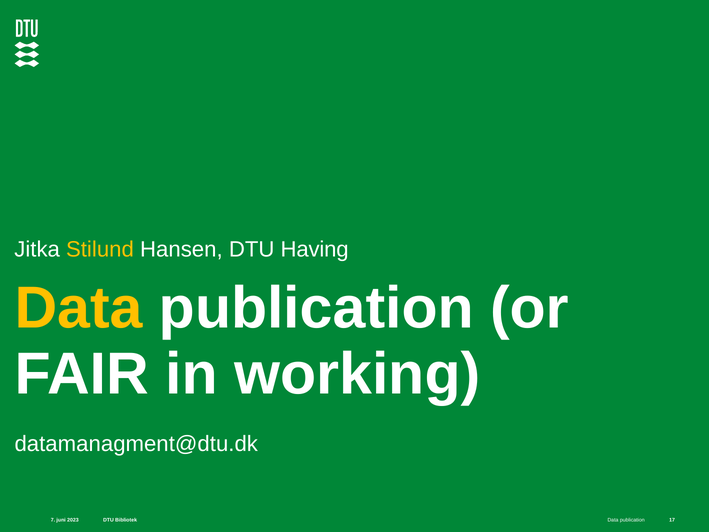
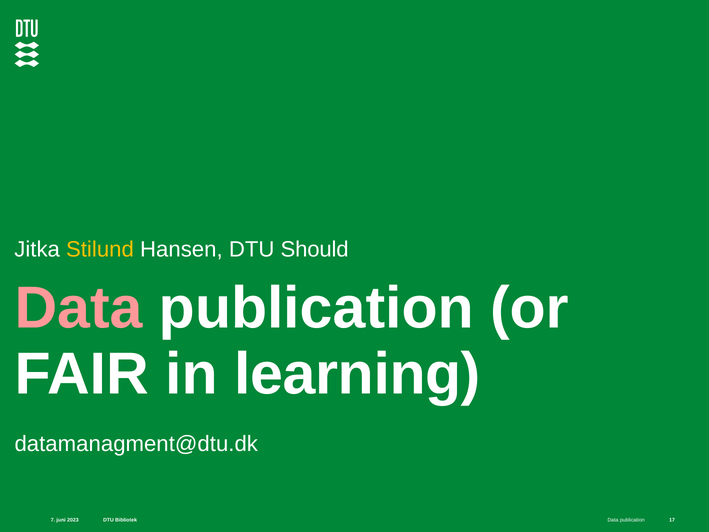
Having: Having -> Should (315, 249)
Data colour: yellow -> pink (79, 308)
working: working -> learning (357, 374)
